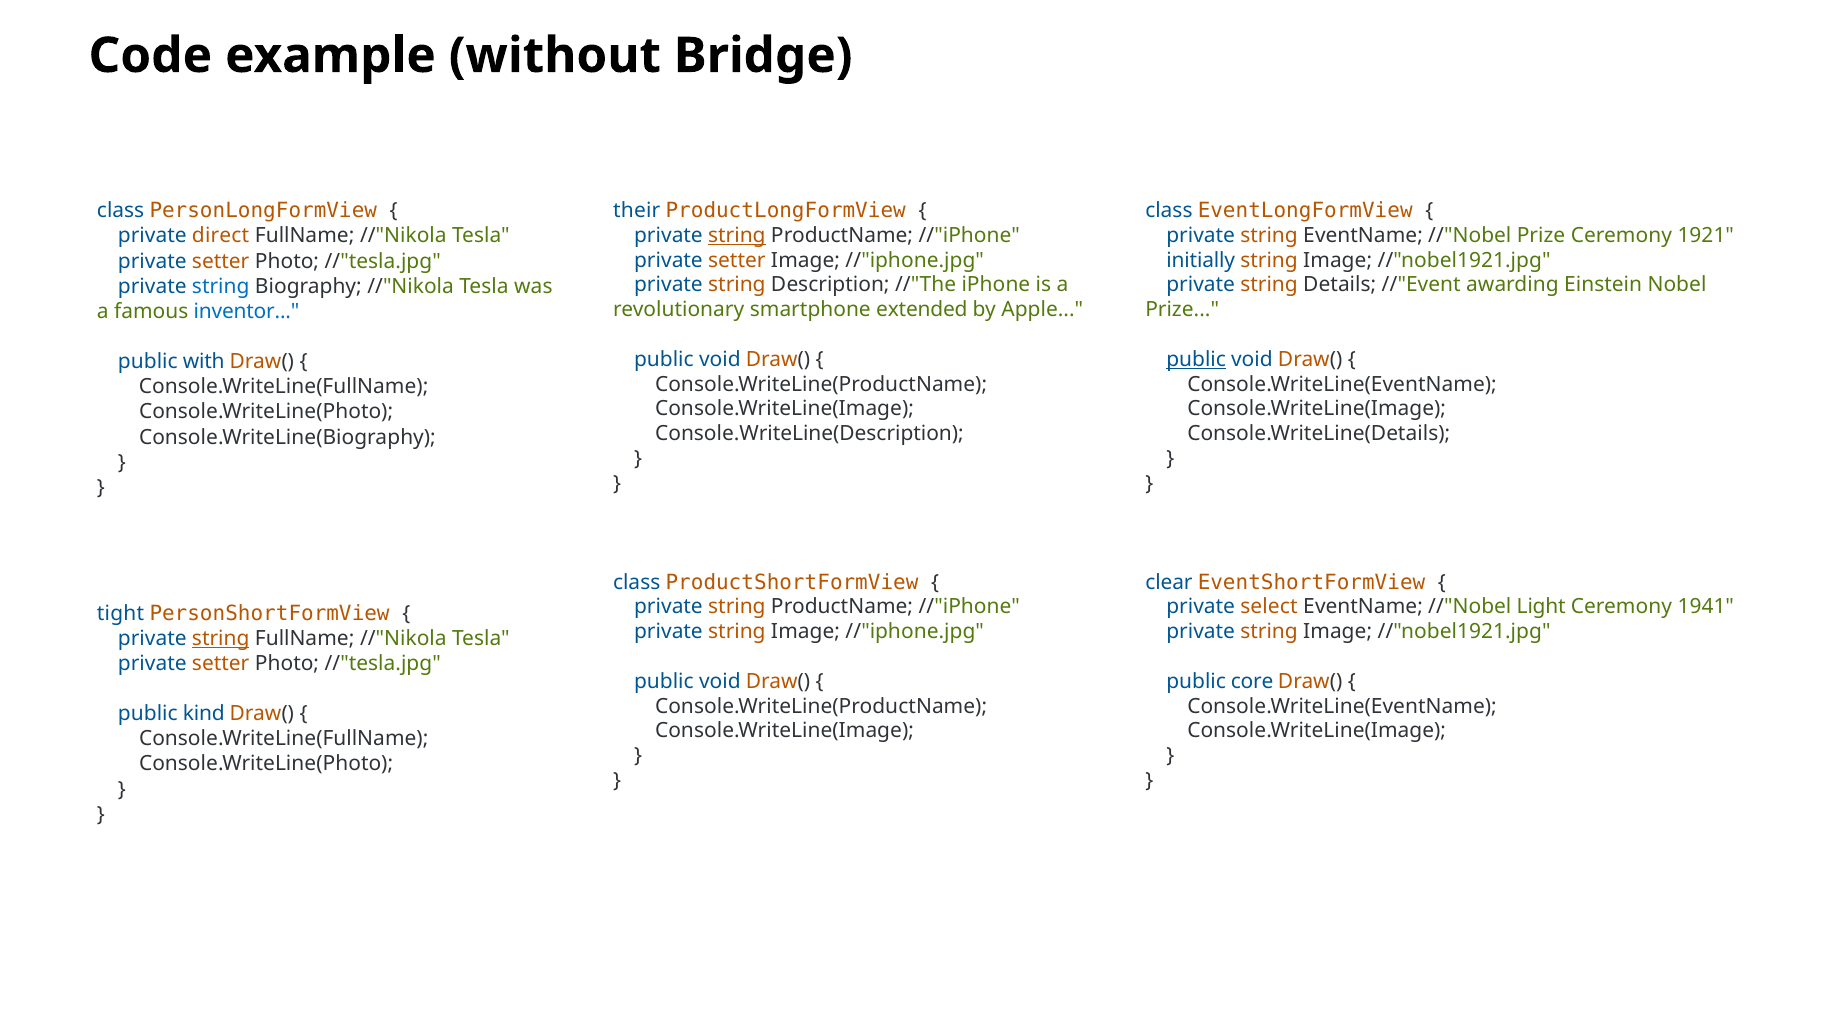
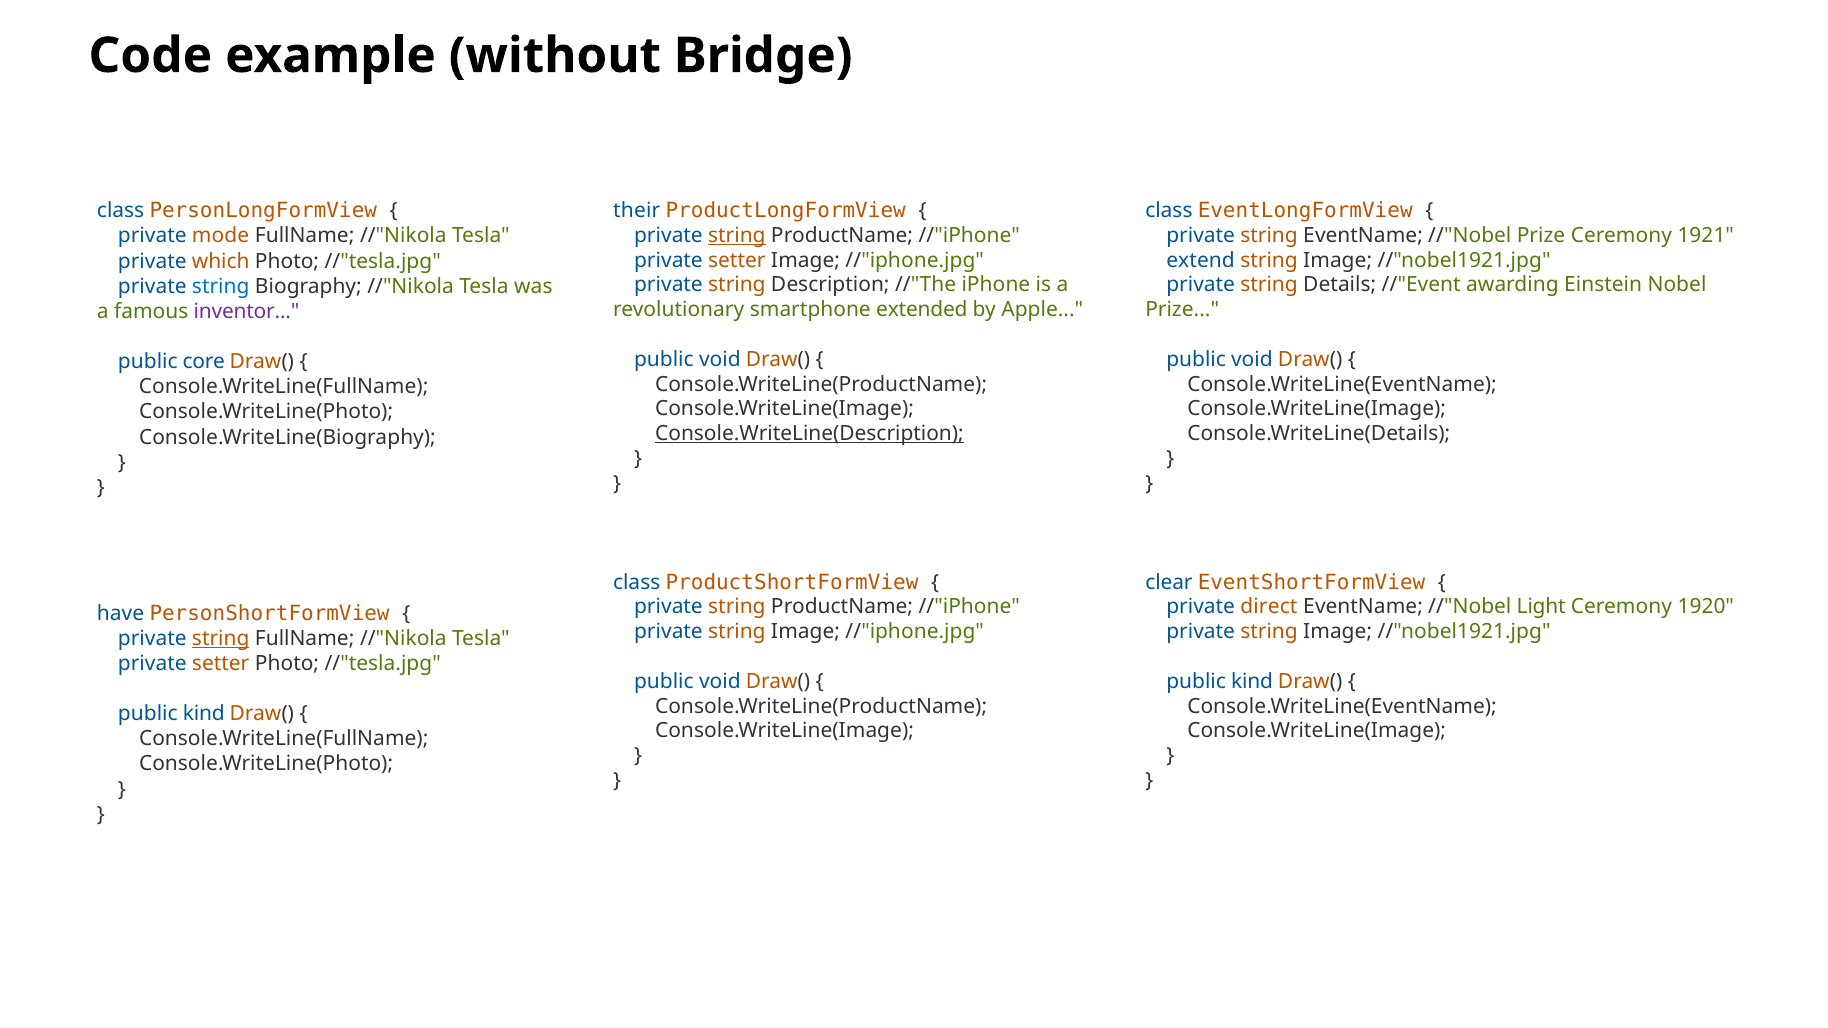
direct: direct -> mode (221, 236)
initially: initially -> extend (1201, 260)
setter: setter -> which (221, 261)
inventor colour: blue -> purple (247, 311)
public underline: present -> none (1196, 359)
with: with -> core (204, 362)
Console.WriteLine(Description underline: none -> present (809, 434)
select: select -> direct (1269, 607)
1941: 1941 -> 1920 (1706, 607)
tight: tight -> have (121, 613)
core: core -> kind (1252, 681)
